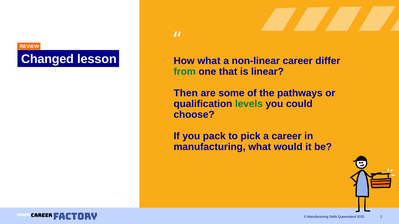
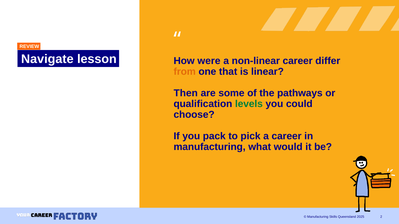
Changed: Changed -> Navigate (47, 59)
How what: what -> were (209, 61)
from colour: green -> orange (185, 72)
